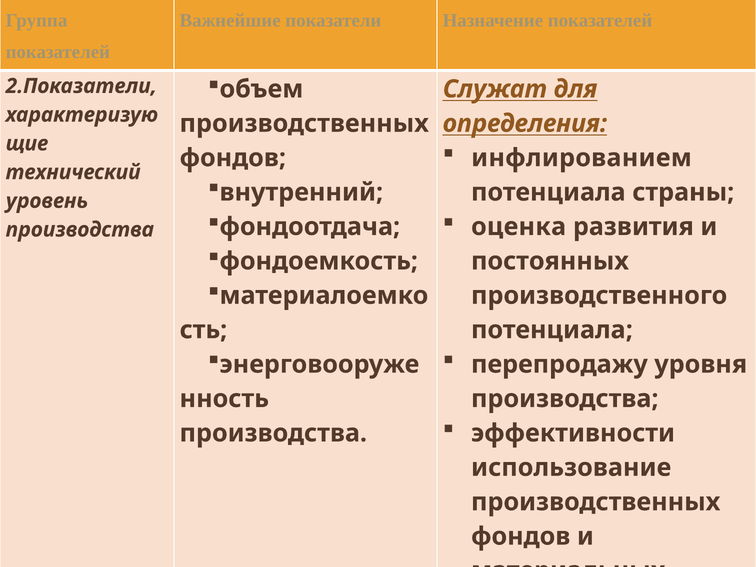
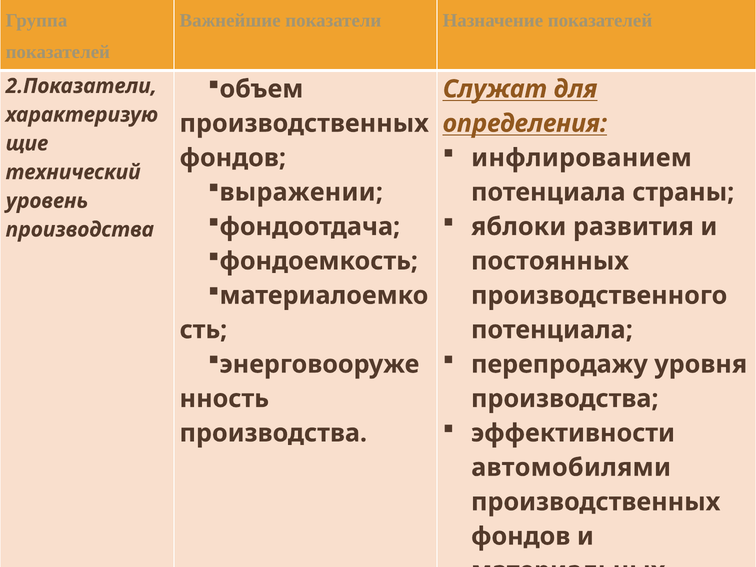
внутренний: внутренний -> выражении (301, 192)
оценка: оценка -> яблоки (519, 227)
использование: использование -> автомобилями (571, 468)
